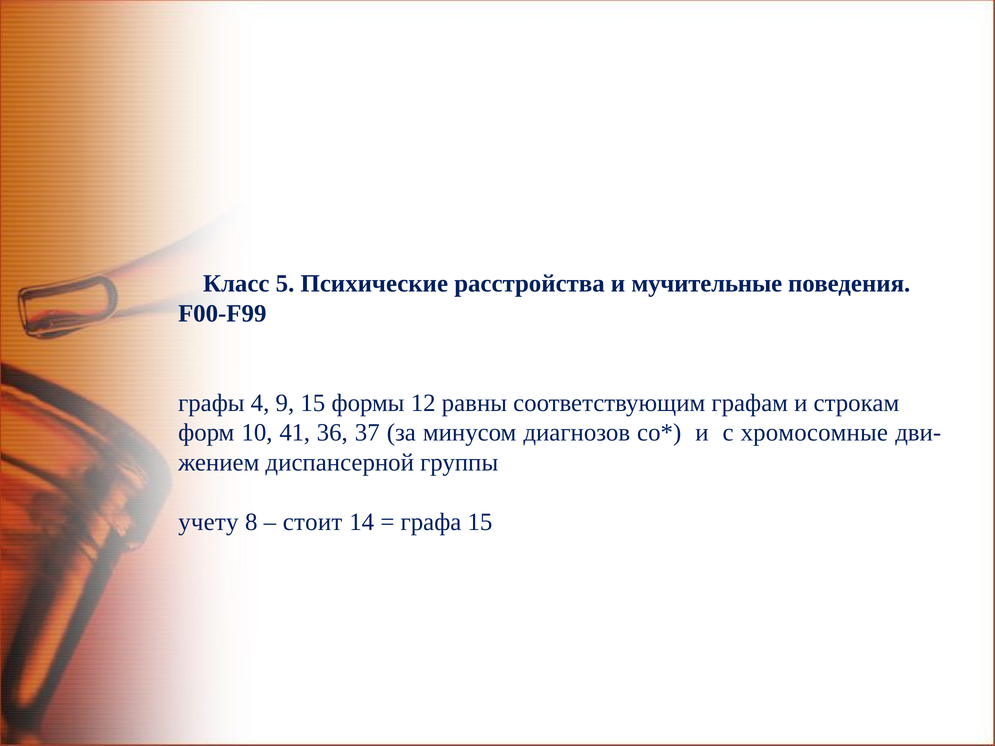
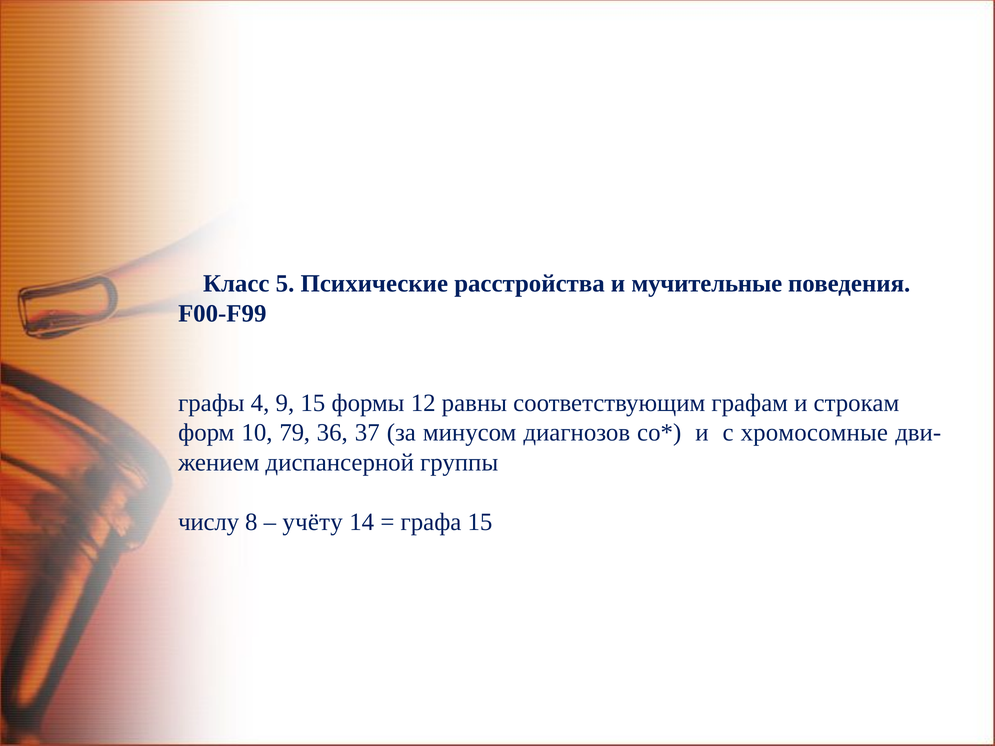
41: 41 -> 79 (295, 433)
учету: учету -> числу (209, 522)
стоит: стоит -> учёту (313, 522)
